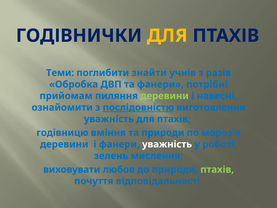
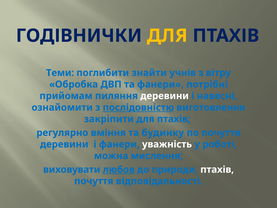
разів: разів -> вітру (218, 73)
деревини colour: light green -> white (165, 96)
уважність: уважність -> закріпити (109, 119)
годівницю: годівницю -> регулярно (62, 133)
та природи: природи -> будинку (163, 133)
по морозів: морозів -> почуття (221, 133)
зелень: зелень -> можна (111, 156)
любов underline: none -> present (119, 169)
птахів colour: light green -> white (217, 169)
